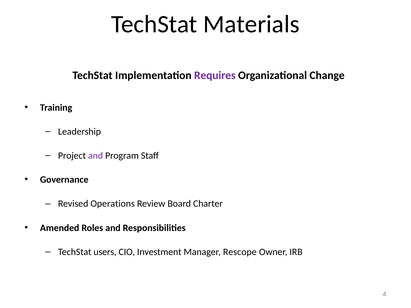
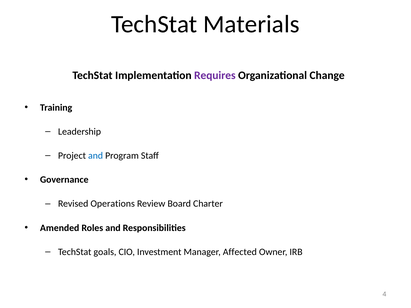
and colour: purple -> blue (96, 156)
users: users -> goals (105, 252)
Rescope: Rescope -> Affected (240, 252)
